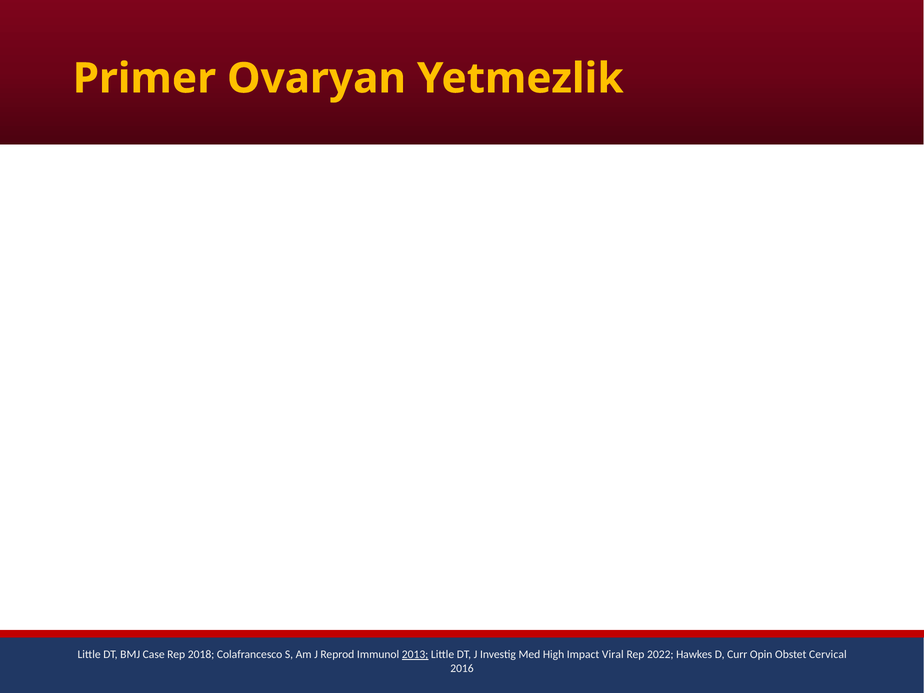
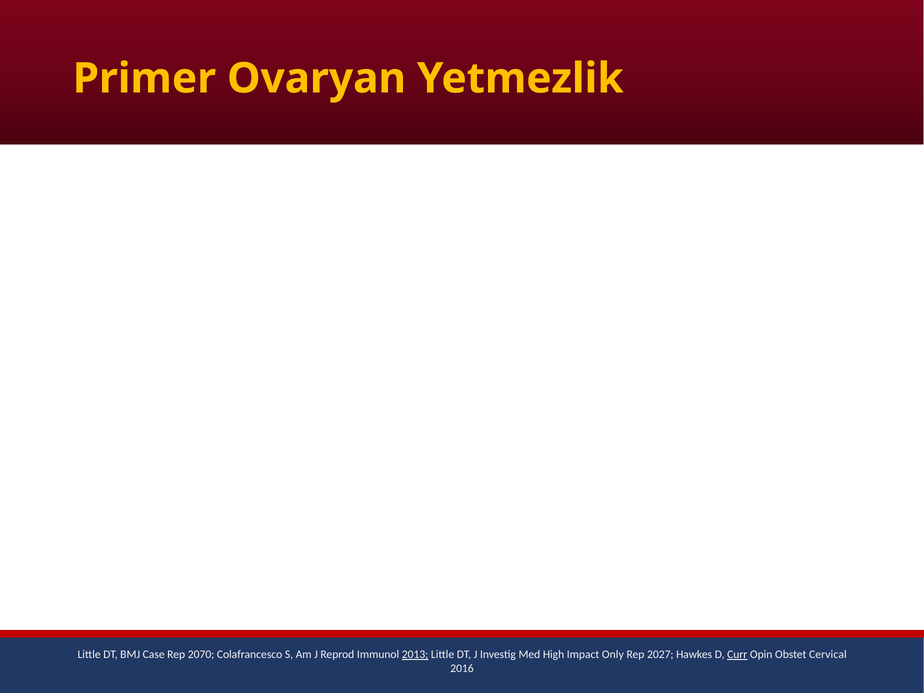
2018: 2018 -> 2070 (201, 655)
Viral: Viral -> Only (613, 655)
2022: 2022 -> 2027 (660, 655)
Curr underline: none -> present (737, 655)
